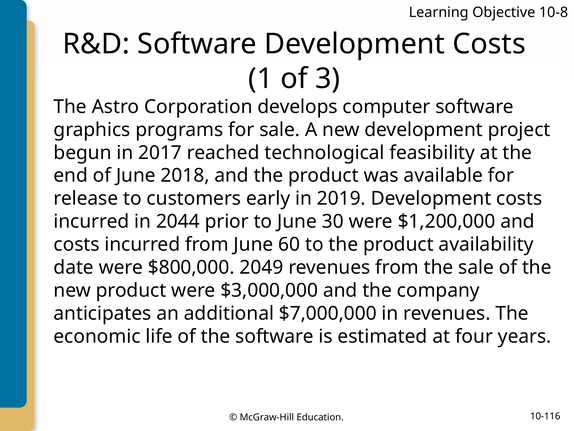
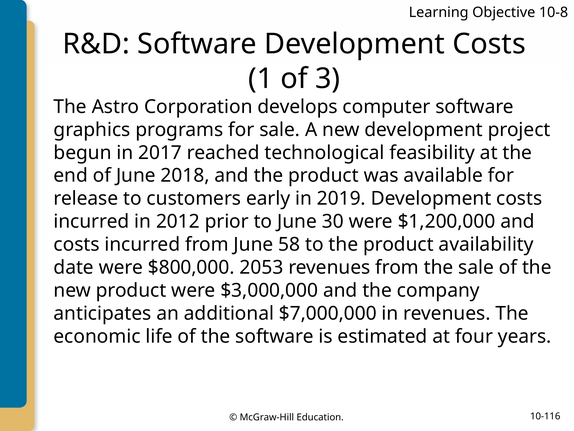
2044: 2044 -> 2012 (178, 221)
60: 60 -> 58 (289, 244)
2049: 2049 -> 2053 (261, 267)
